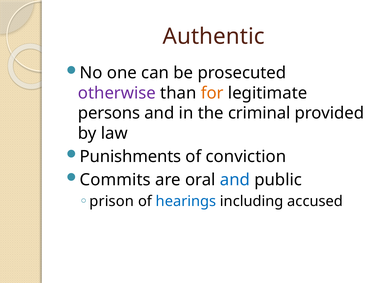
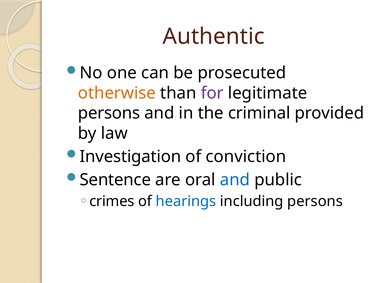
otherwise colour: purple -> orange (117, 93)
for colour: orange -> purple (212, 93)
Punishments: Punishments -> Investigation (130, 156)
Commits: Commits -> Sentence (115, 180)
prison: prison -> crimes (112, 201)
including accused: accused -> persons (315, 201)
